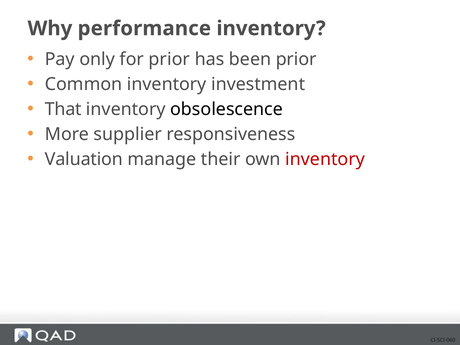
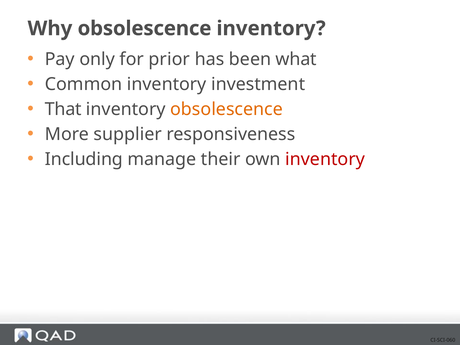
Why performance: performance -> obsolescence (145, 28)
been prior: prior -> what (296, 59)
obsolescence colour: black -> orange (227, 109)
Valuation: Valuation -> Including (84, 159)
